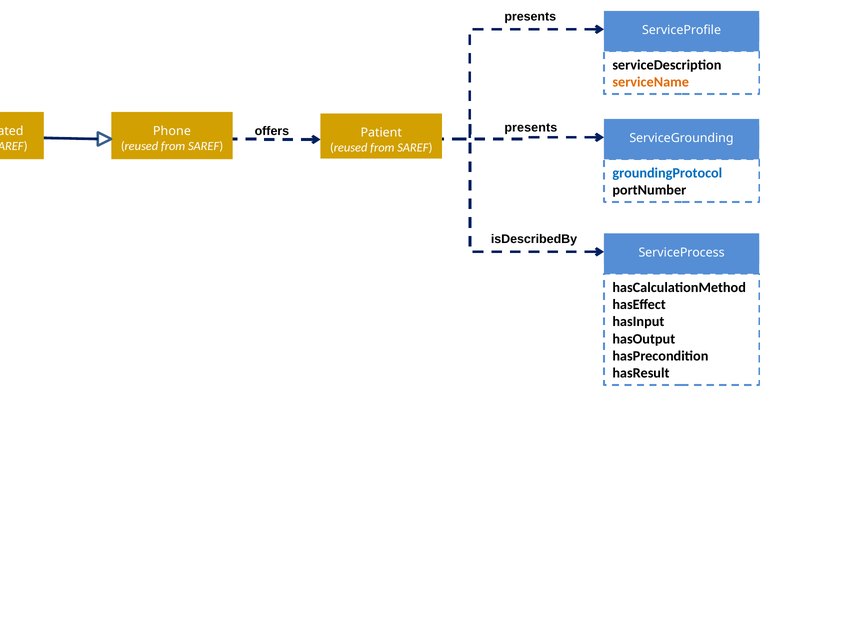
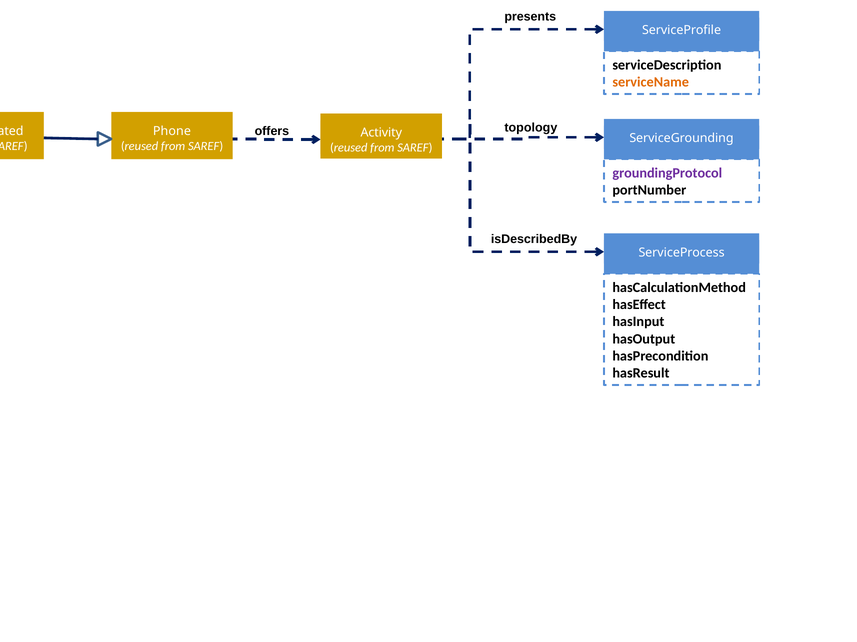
presents: presents -> topology (531, 128)
Patient: Patient -> Activity (381, 133)
groundingProtocol colour: blue -> purple (667, 173)
